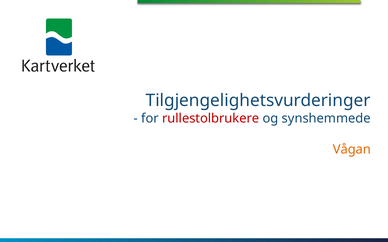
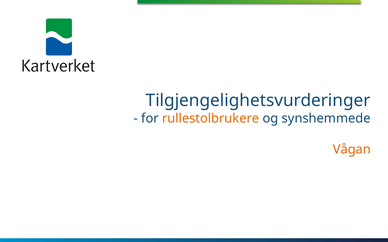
rullestolbrukere colour: red -> orange (211, 119)
